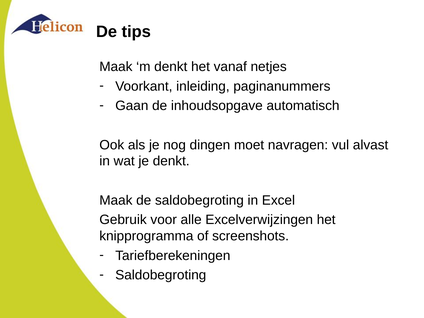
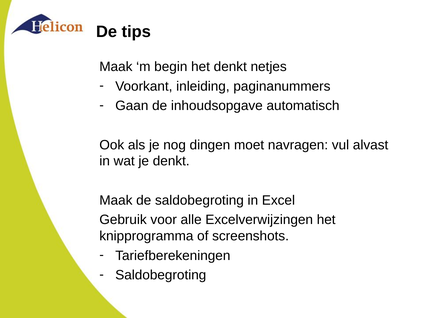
m denkt: denkt -> begin (171, 67)
het vanaf: vanaf -> denkt (230, 67)
